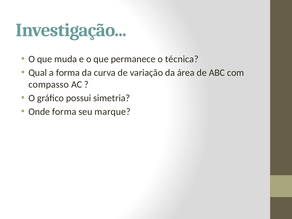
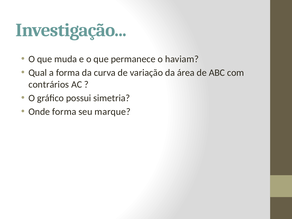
técnica: técnica -> haviam (182, 59)
compasso: compasso -> contrários (49, 84)
